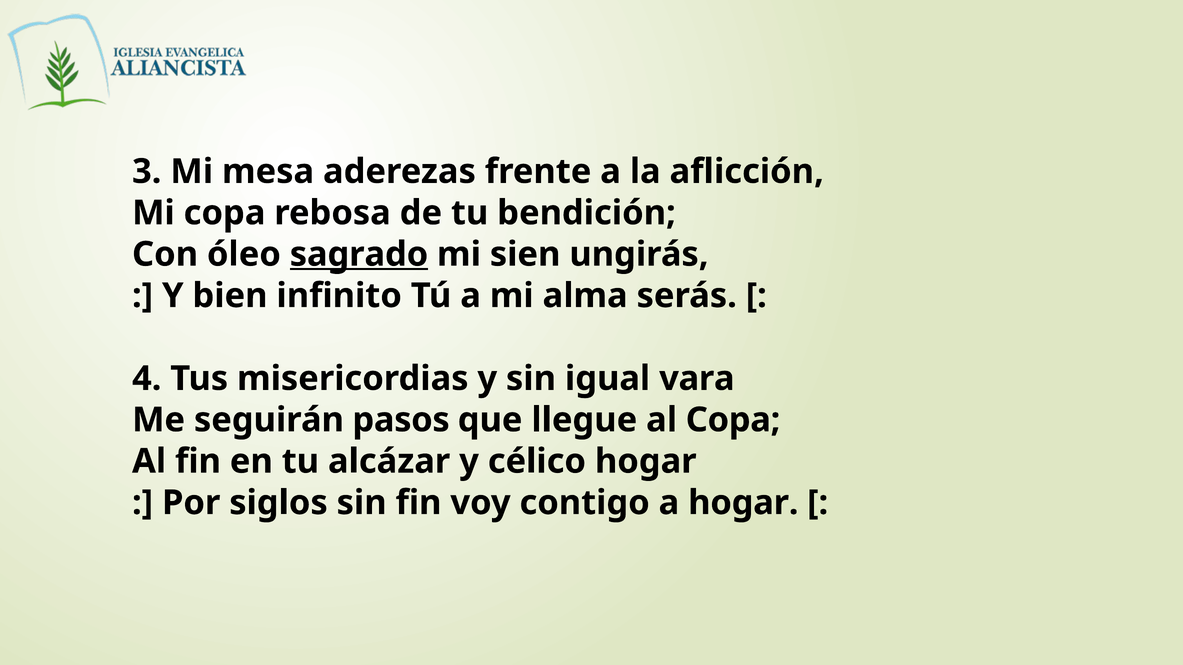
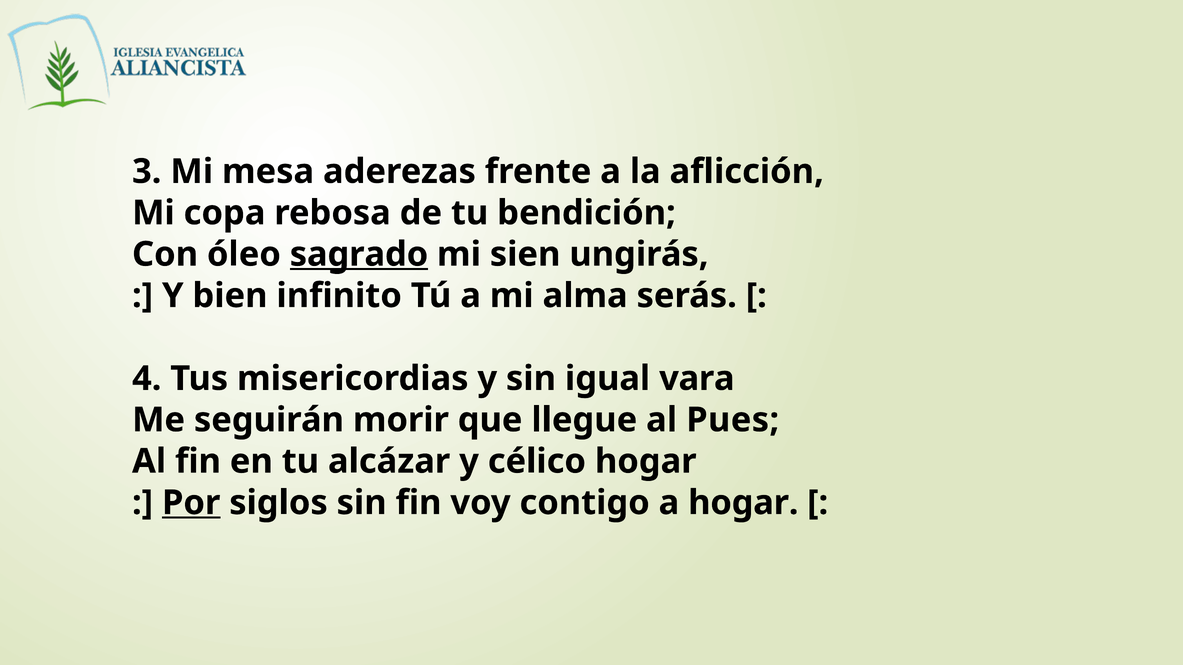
pasos: pasos -> morir (401, 420)
al Copa: Copa -> Pues (733, 420)
Por underline: none -> present (191, 503)
